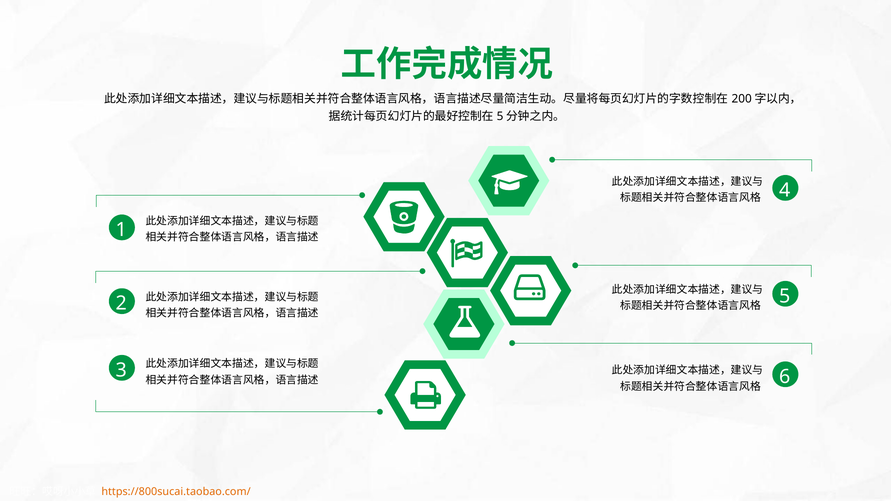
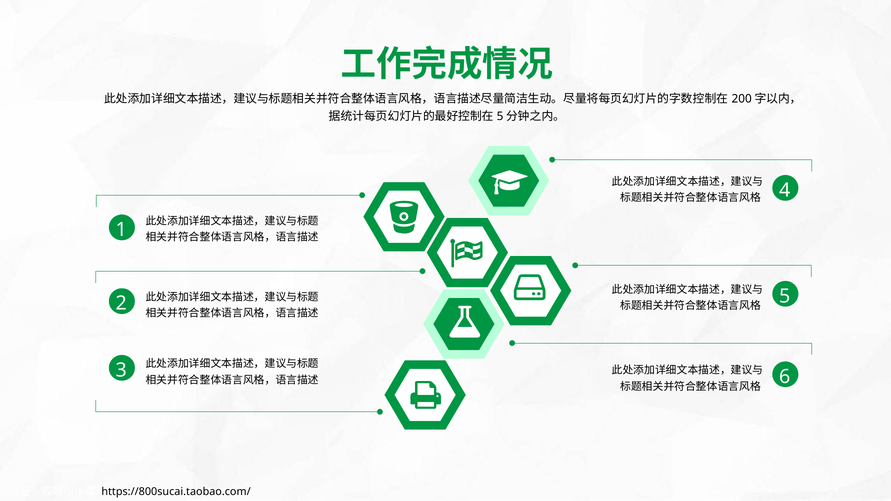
https://800sucai.taobao.com/ colour: orange -> black (176, 492)
